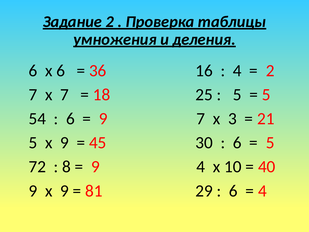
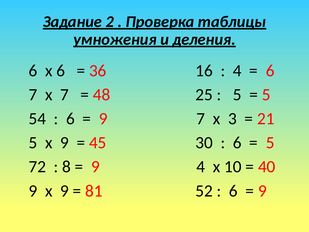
2: 2 -> 6 (270, 71)
18: 18 -> 48 (102, 95)
29: 29 -> 52 (204, 191)
4: 4 -> 9 (262, 191)
